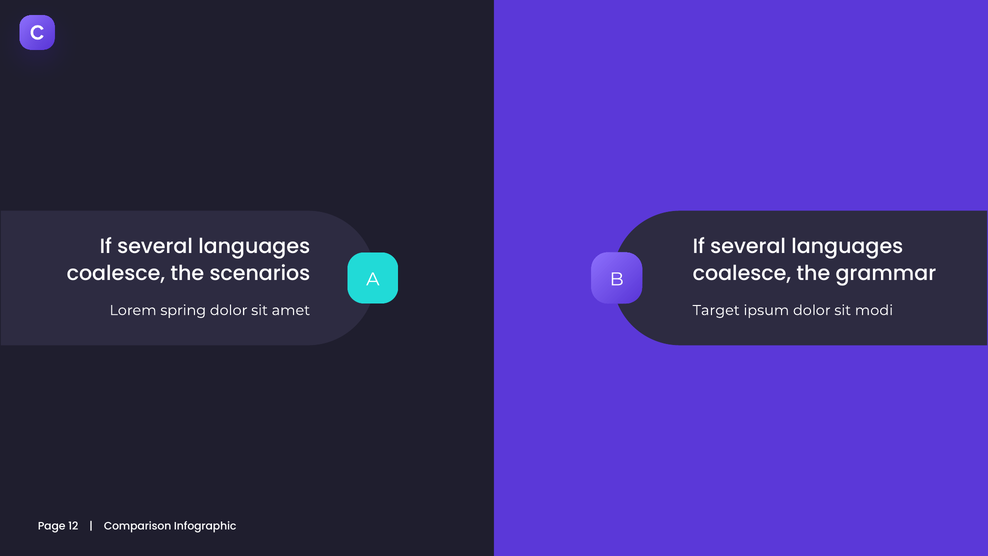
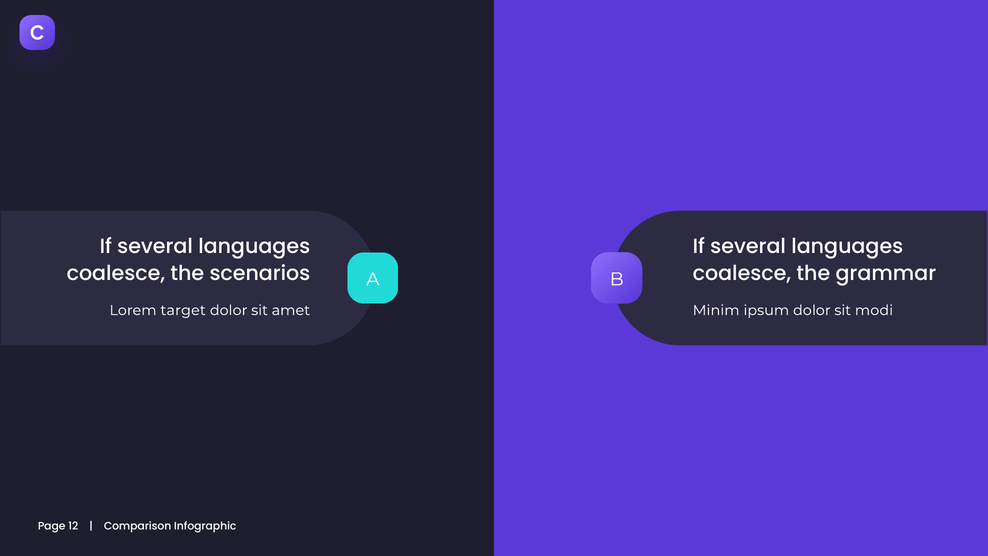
spring: spring -> target (183, 310)
Target: Target -> Minim (716, 310)
